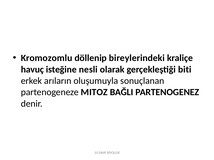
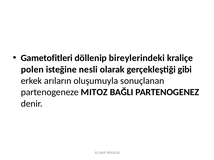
Kromozomlu: Kromozomlu -> Gametofitleri (47, 58)
havuç: havuç -> polen (32, 70)
biti: biti -> gibi (185, 70)
